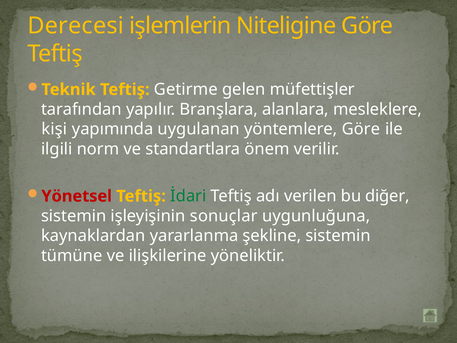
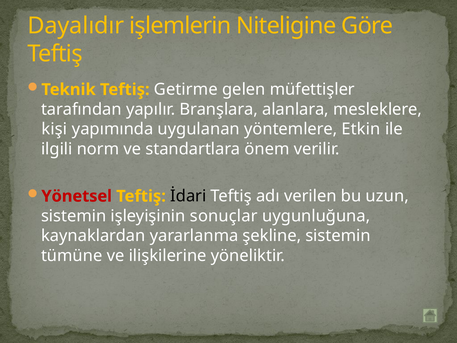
Derecesi: Derecesi -> Dayalıdır (76, 26)
yöntemlere Göre: Göre -> Etkin (361, 129)
İdari colour: green -> black (188, 196)
diğer: diğer -> uzun (387, 196)
